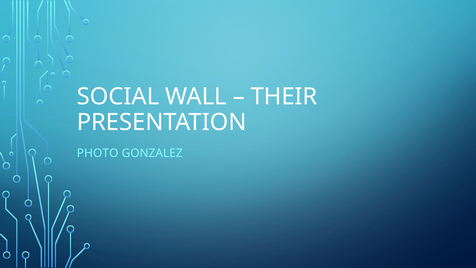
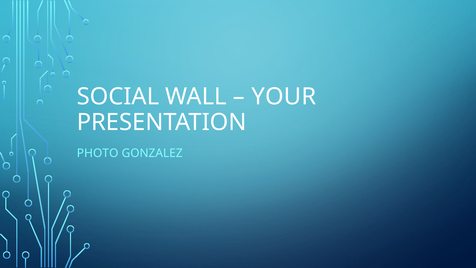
THEIR: THEIR -> YOUR (284, 97)
